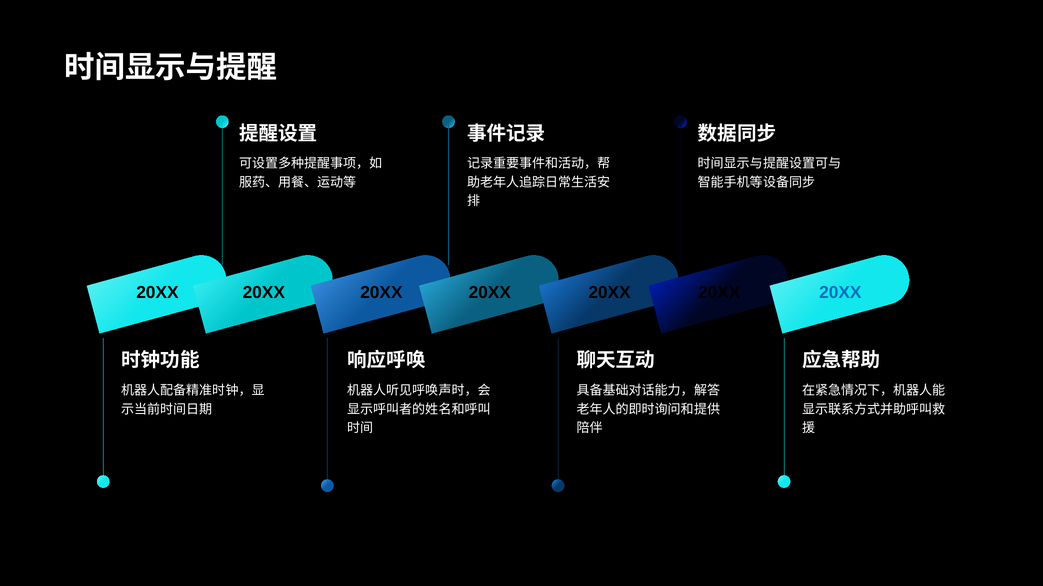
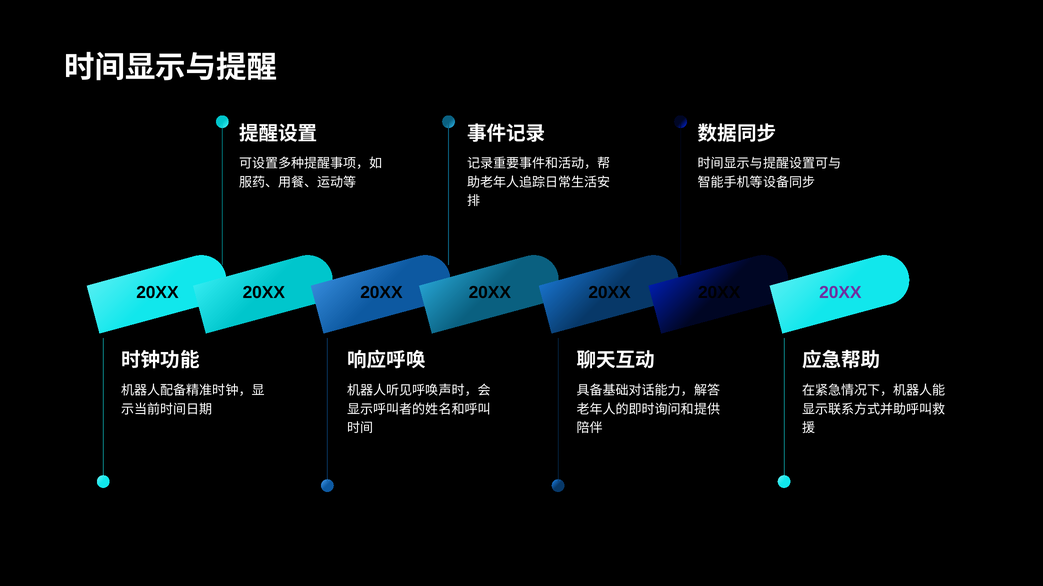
20XX colour: blue -> purple (840, 293)
